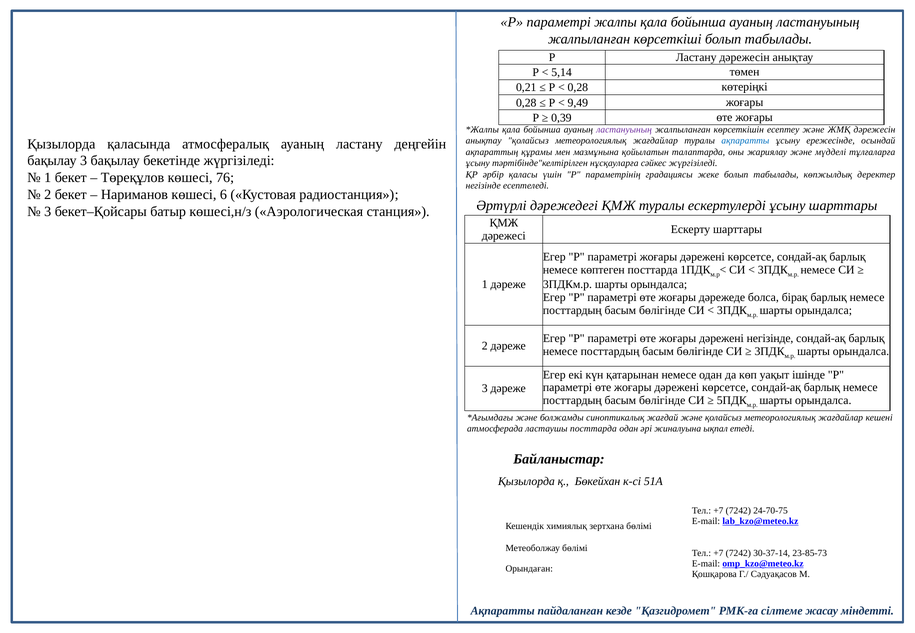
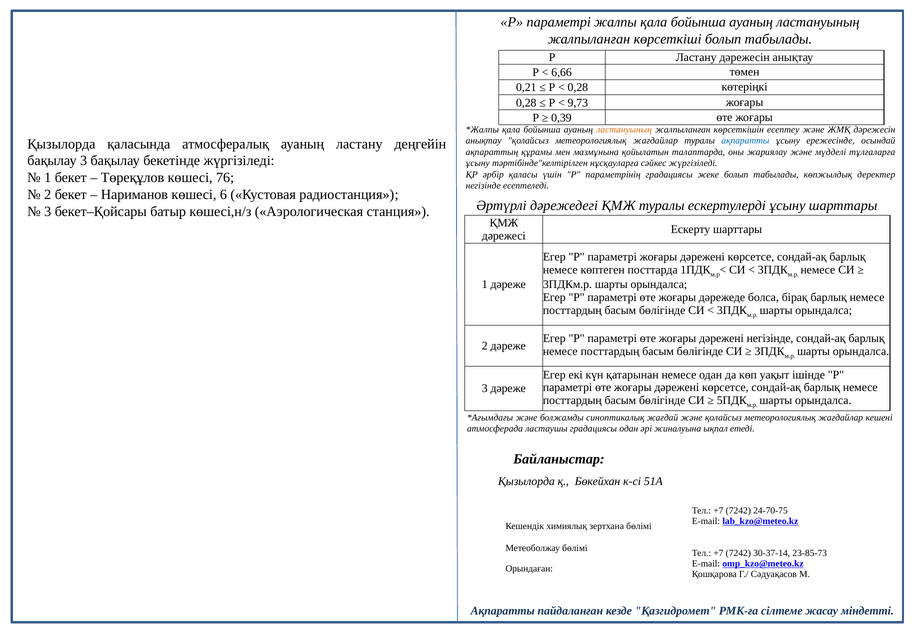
5,14: 5,14 -> 6,66 (562, 73)
9,49: 9,49 -> 9,73 (578, 103)
ластануының colour: purple -> orange (624, 130)
ластаушы посттарда: посттарда -> градациясы (593, 429)
